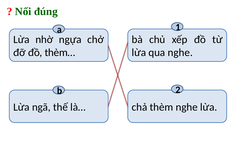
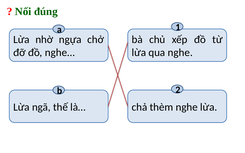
thèm…: thèm… -> nghe… (60, 53)
